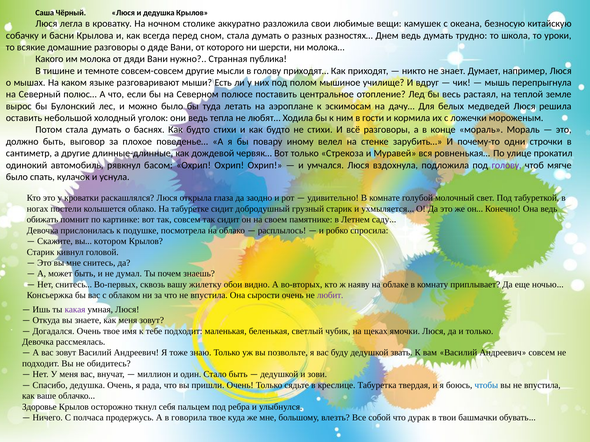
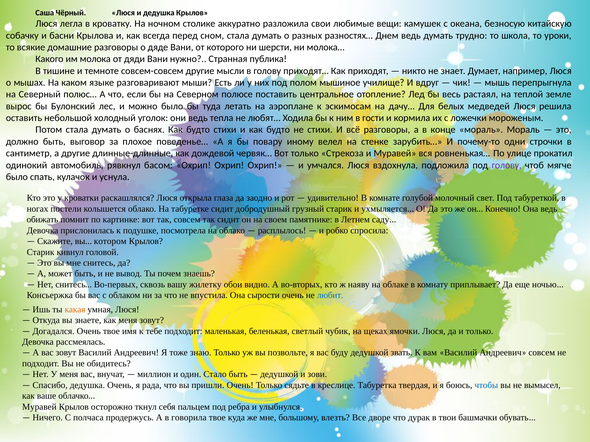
думал: думал -> вывод (129, 274)
любит colour: purple -> blue (330, 296)
какая colour: purple -> orange (75, 310)
вы не впустила: впустила -> вымысел (542, 386)
Здоровье: Здоровье -> Муравей (39, 407)
собой: собой -> дворе (379, 418)
